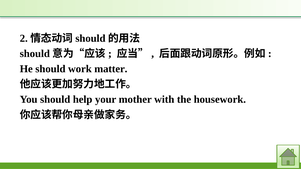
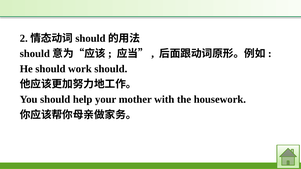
work matter: matter -> should (111, 69)
